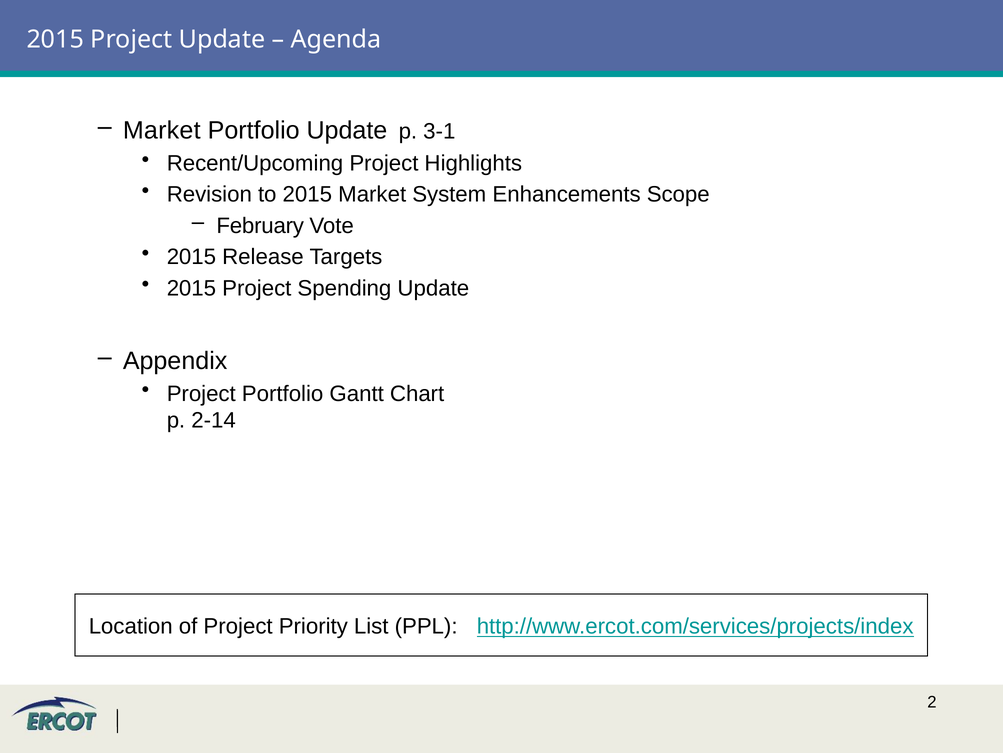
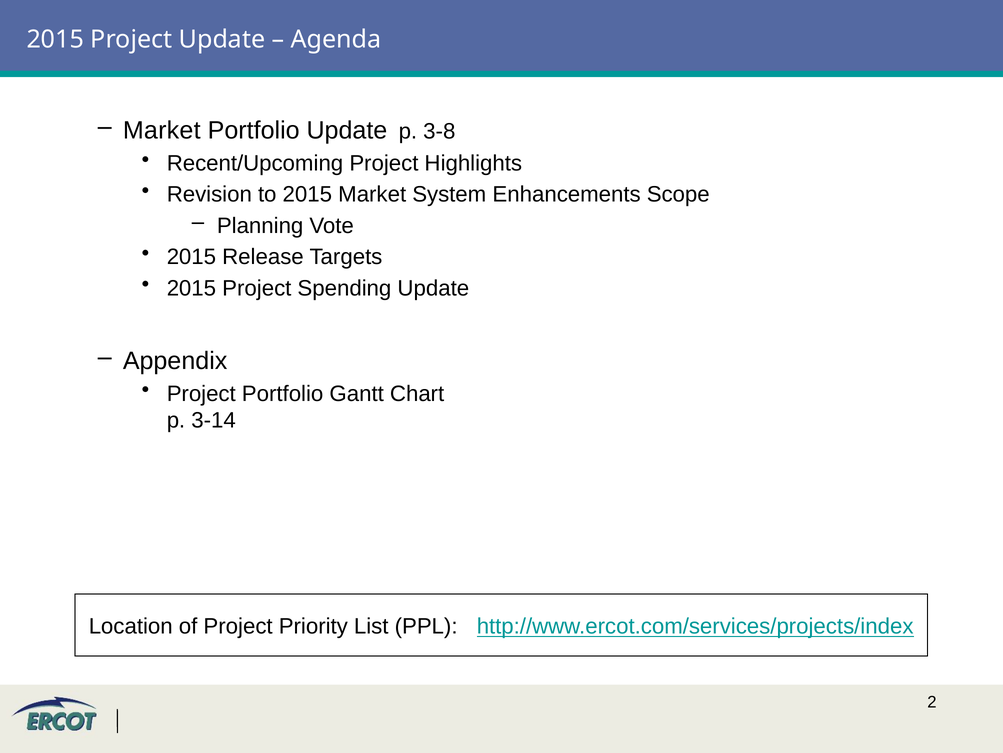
3-1: 3-1 -> 3-8 (439, 131)
February: February -> Planning (260, 226)
2-14: 2-14 -> 3-14 (214, 420)
